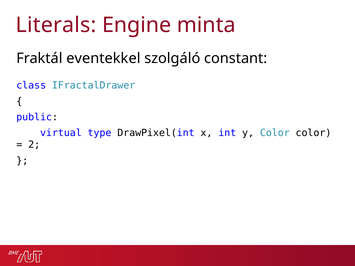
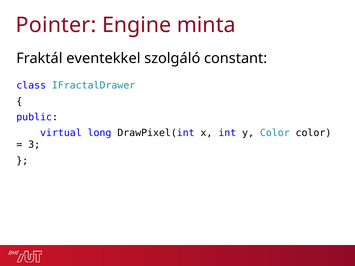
Literals: Literals -> Pointer (56, 25)
type: type -> long (99, 133)
2: 2 -> 3 (34, 145)
